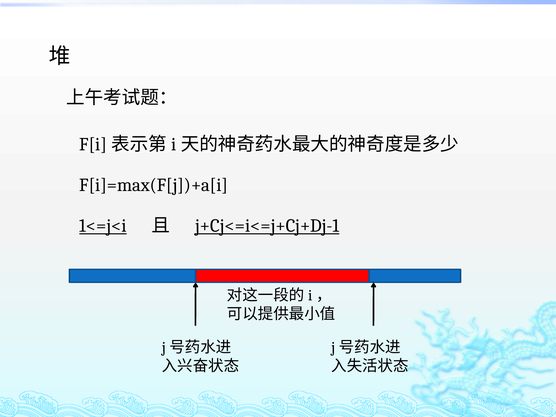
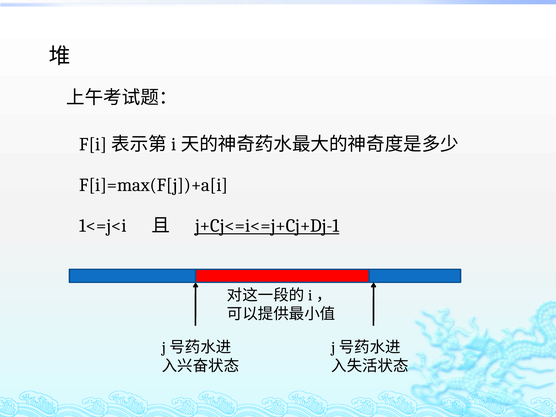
1<=j<i underline: present -> none (103, 226)
